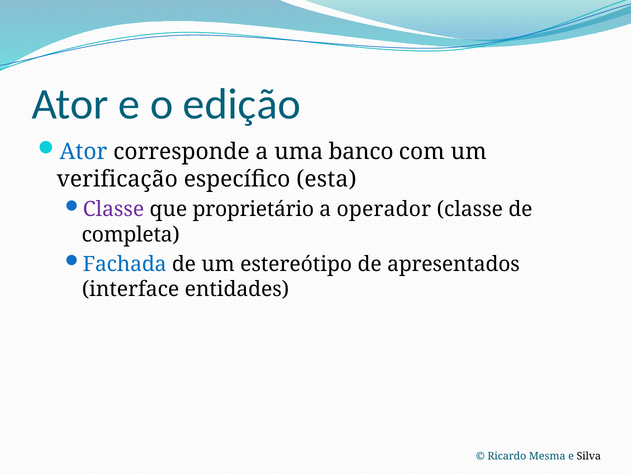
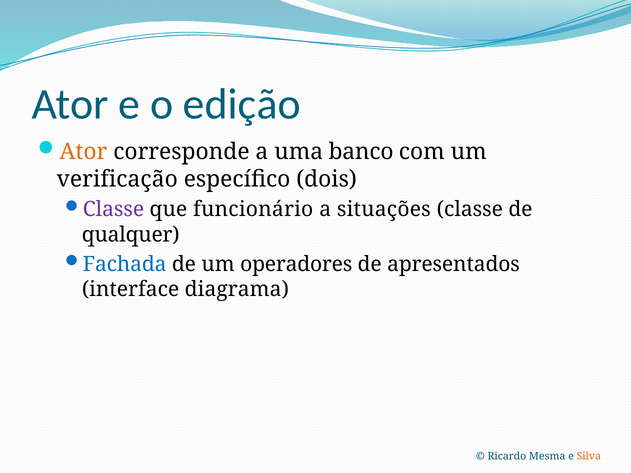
Ator colour: blue -> orange (83, 152)
esta: esta -> dois (327, 179)
proprietário: proprietário -> funcionário (253, 210)
operador: operador -> situações (384, 210)
completa: completa -> qualquer (131, 235)
estereótipo: estereótipo -> operadores (296, 264)
entidades: entidades -> diagrama (237, 290)
Silva colour: black -> orange (589, 457)
